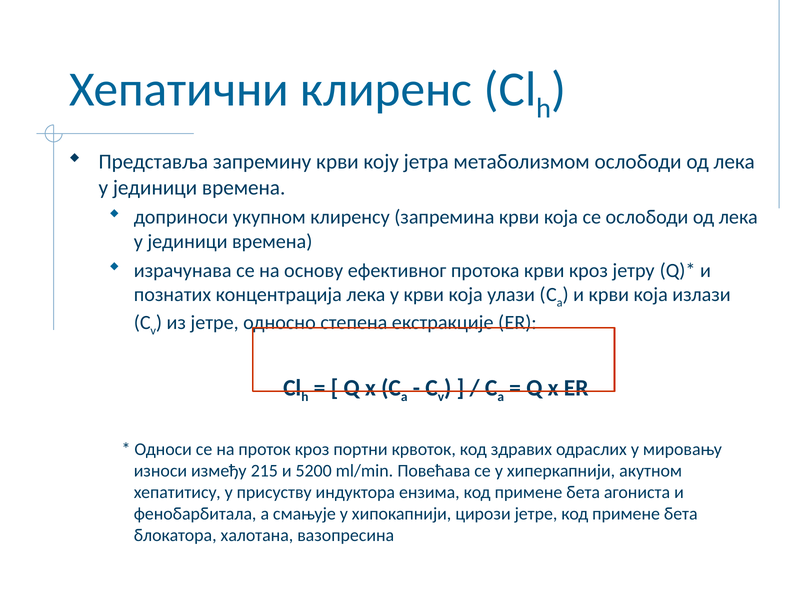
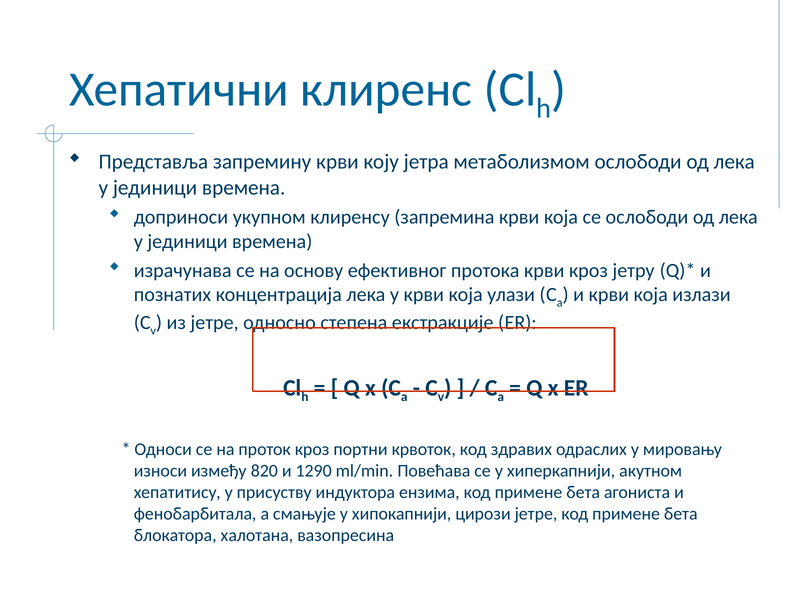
215: 215 -> 820 (264, 471)
5200: 5200 -> 1290 (314, 471)
